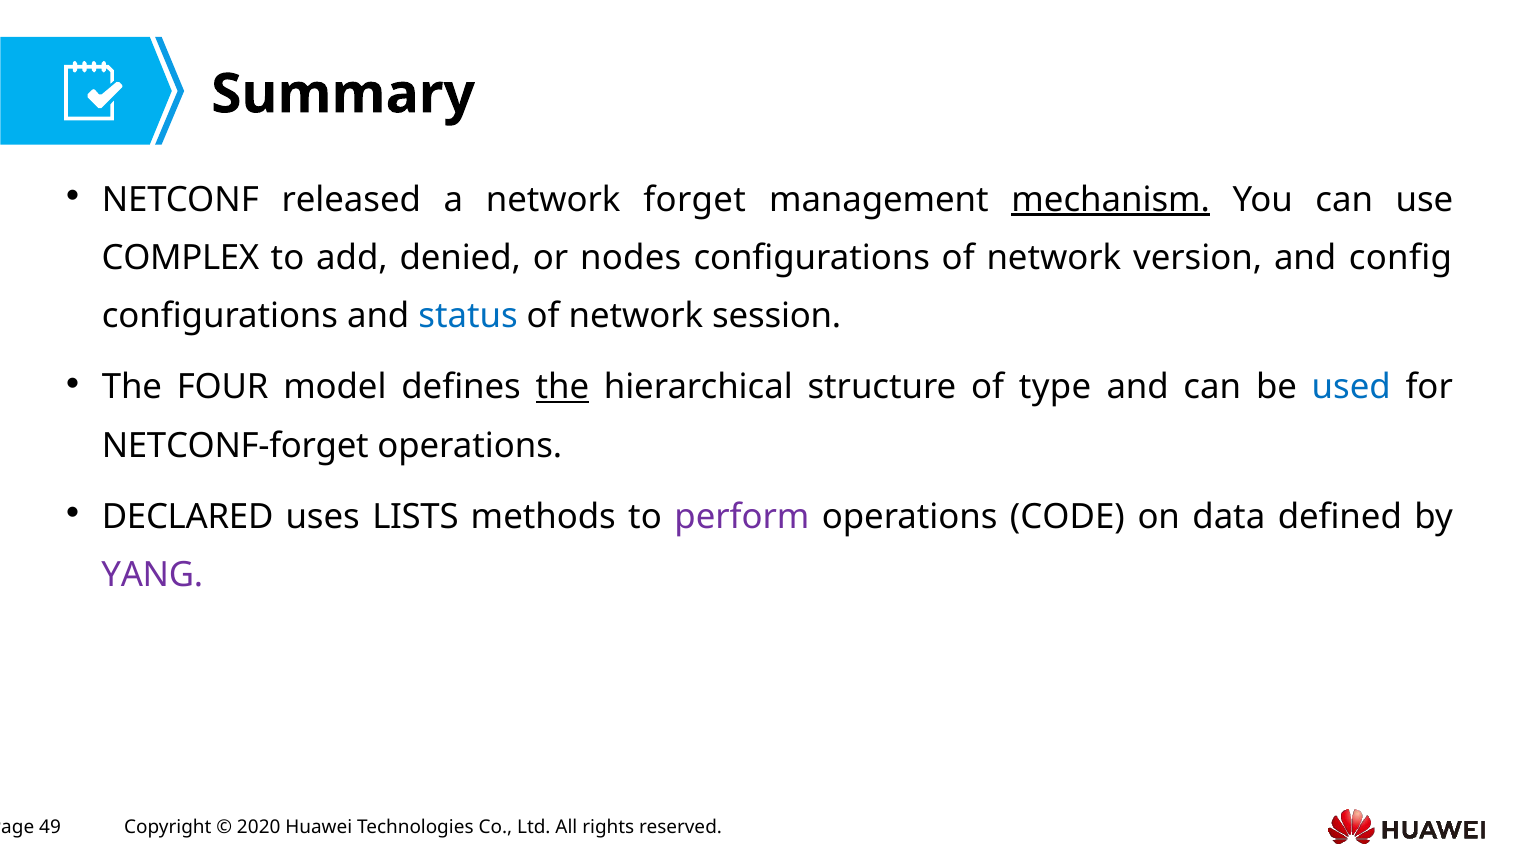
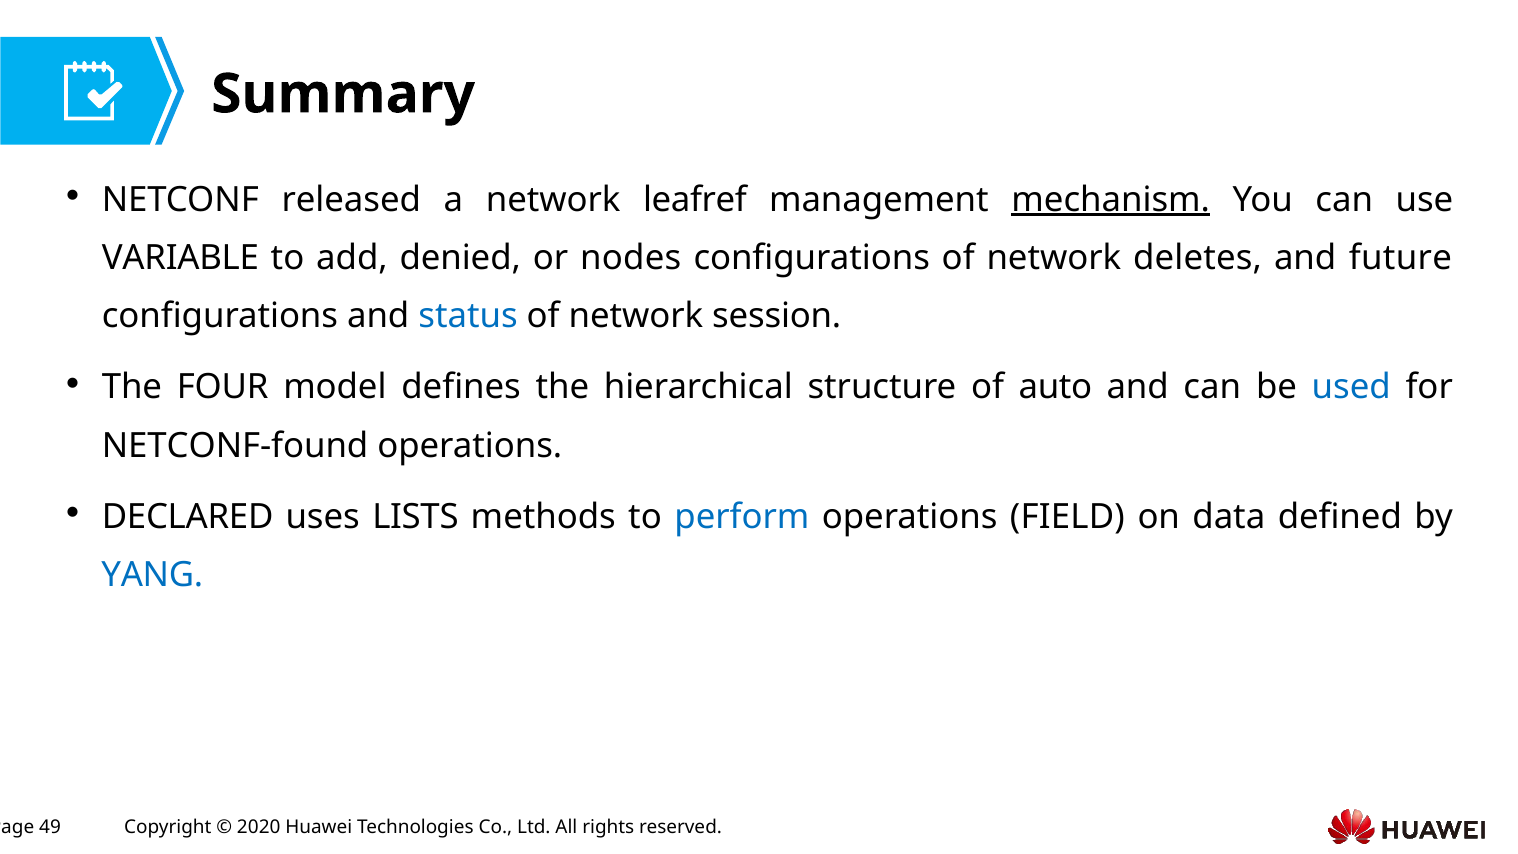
forget: forget -> leafref (695, 200)
COMPLEX: COMPLEX -> VARIABLE (180, 258)
version: version -> deletes (1198, 258)
config: config -> future (1400, 258)
the underline: present -> none (562, 387)
type: type -> auto (1055, 387)
NETCONF-forget: NETCONF-forget -> NETCONF-found (235, 446)
perform colour: purple -> blue (742, 517)
CODE: CODE -> FIELD (1067, 517)
YANG colour: purple -> blue (152, 575)
